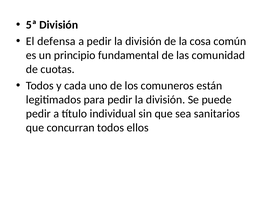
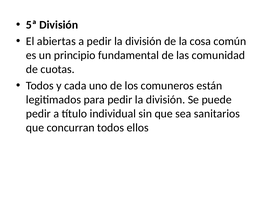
defensa: defensa -> abiertas (56, 41)
